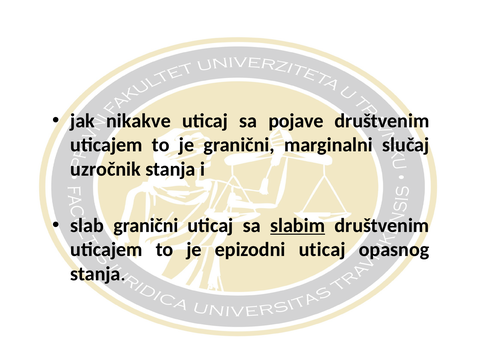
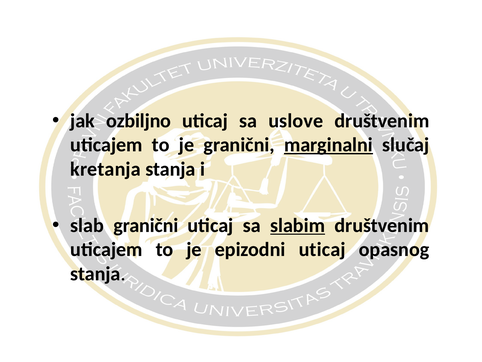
nikakve: nikakve -> ozbiljno (139, 121)
pojave: pojave -> uslove (296, 121)
marginalni underline: none -> present (328, 145)
uzročnik: uzročnik -> kretanja (106, 169)
